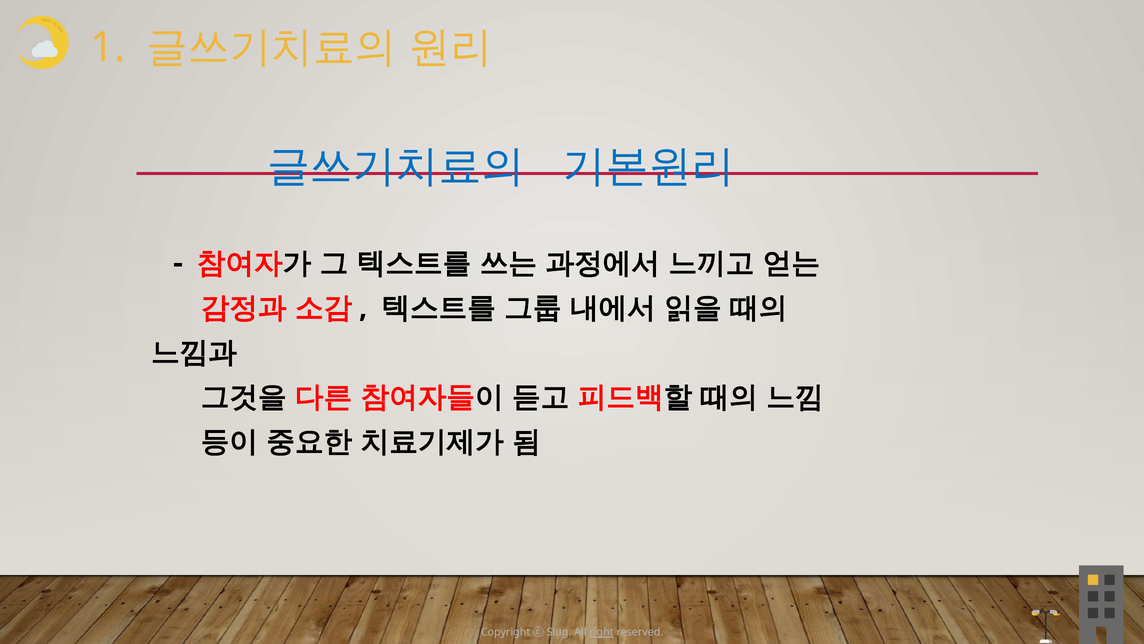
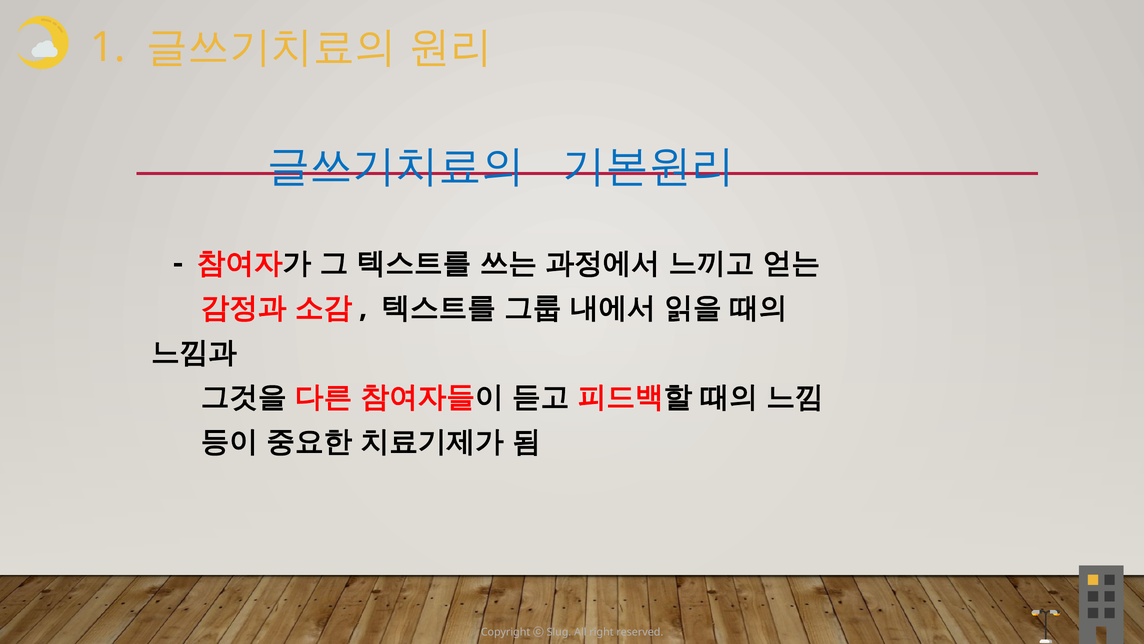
right underline: present -> none (601, 632)
